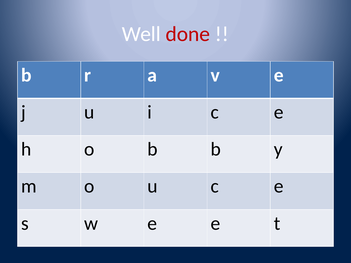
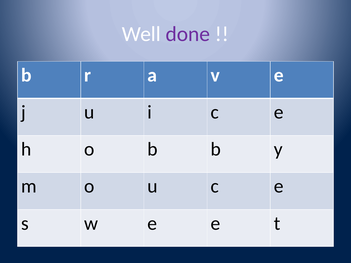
done colour: red -> purple (188, 34)
